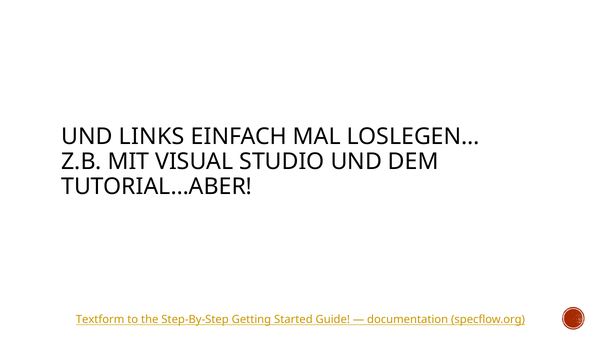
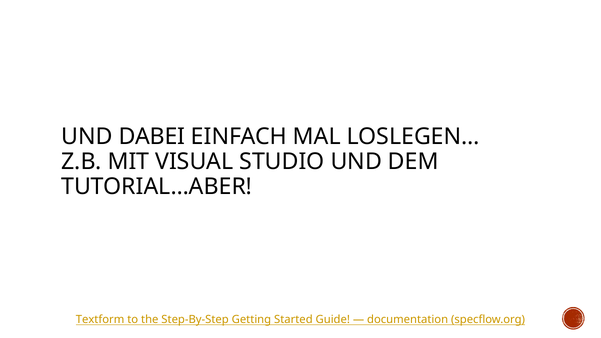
LINKS: LINKS -> DABEI (152, 137)
